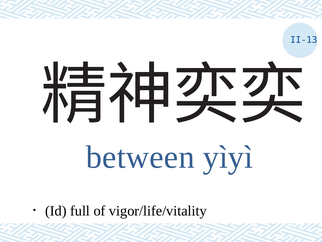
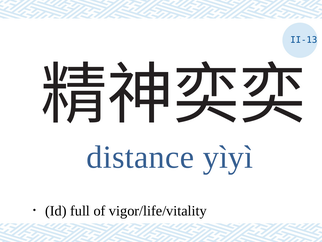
between: between -> distance (140, 157)
